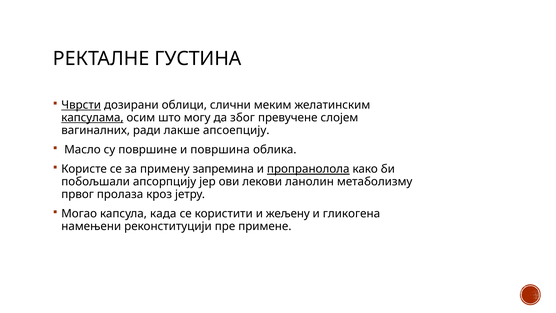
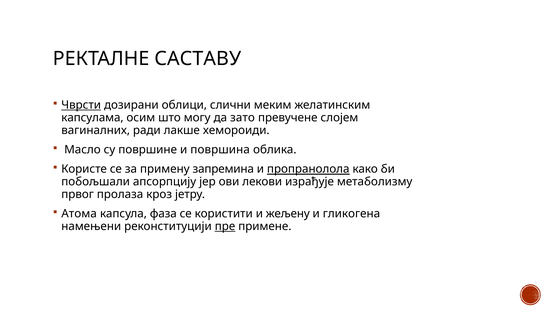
ГУСТИНА: ГУСТИНА -> САСТАВУ (198, 59)
капсулама underline: present -> none (92, 118)
због: због -> зато (242, 118)
апсоепцију: апсоепцију -> хемороиди (236, 130)
ланолин: ланолин -> израђује (310, 182)
Могао: Могао -> Атома (79, 214)
када: када -> фаза (163, 214)
пре underline: none -> present (225, 226)
